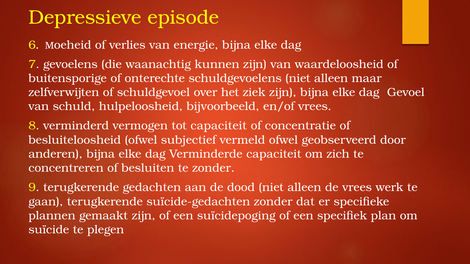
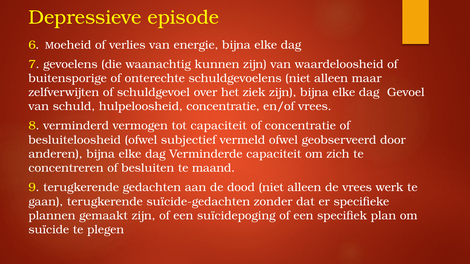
hulpeloosheid bijvoorbeeld: bijvoorbeeld -> concentratie (223, 107)
te zonder: zonder -> maand (214, 168)
